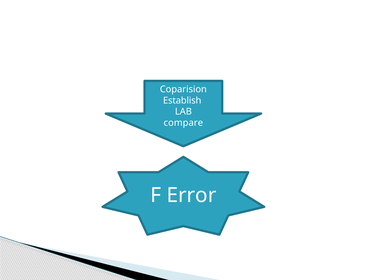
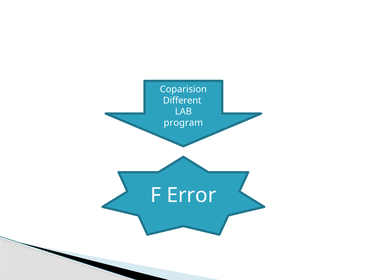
Establish: Establish -> Different (182, 100)
compare: compare -> program (183, 123)
